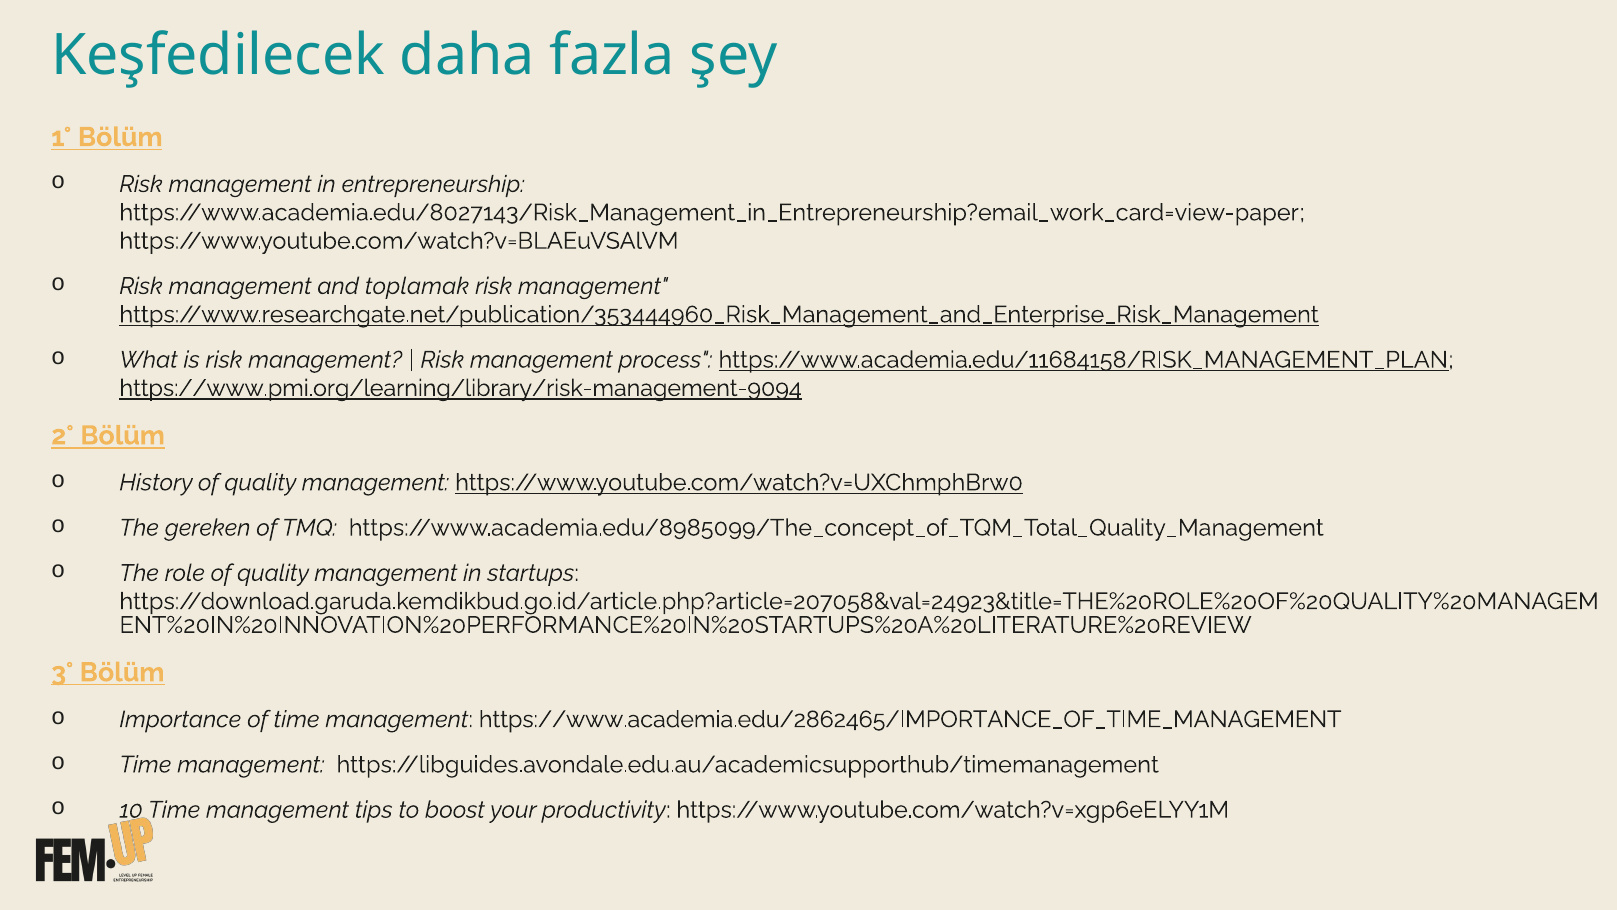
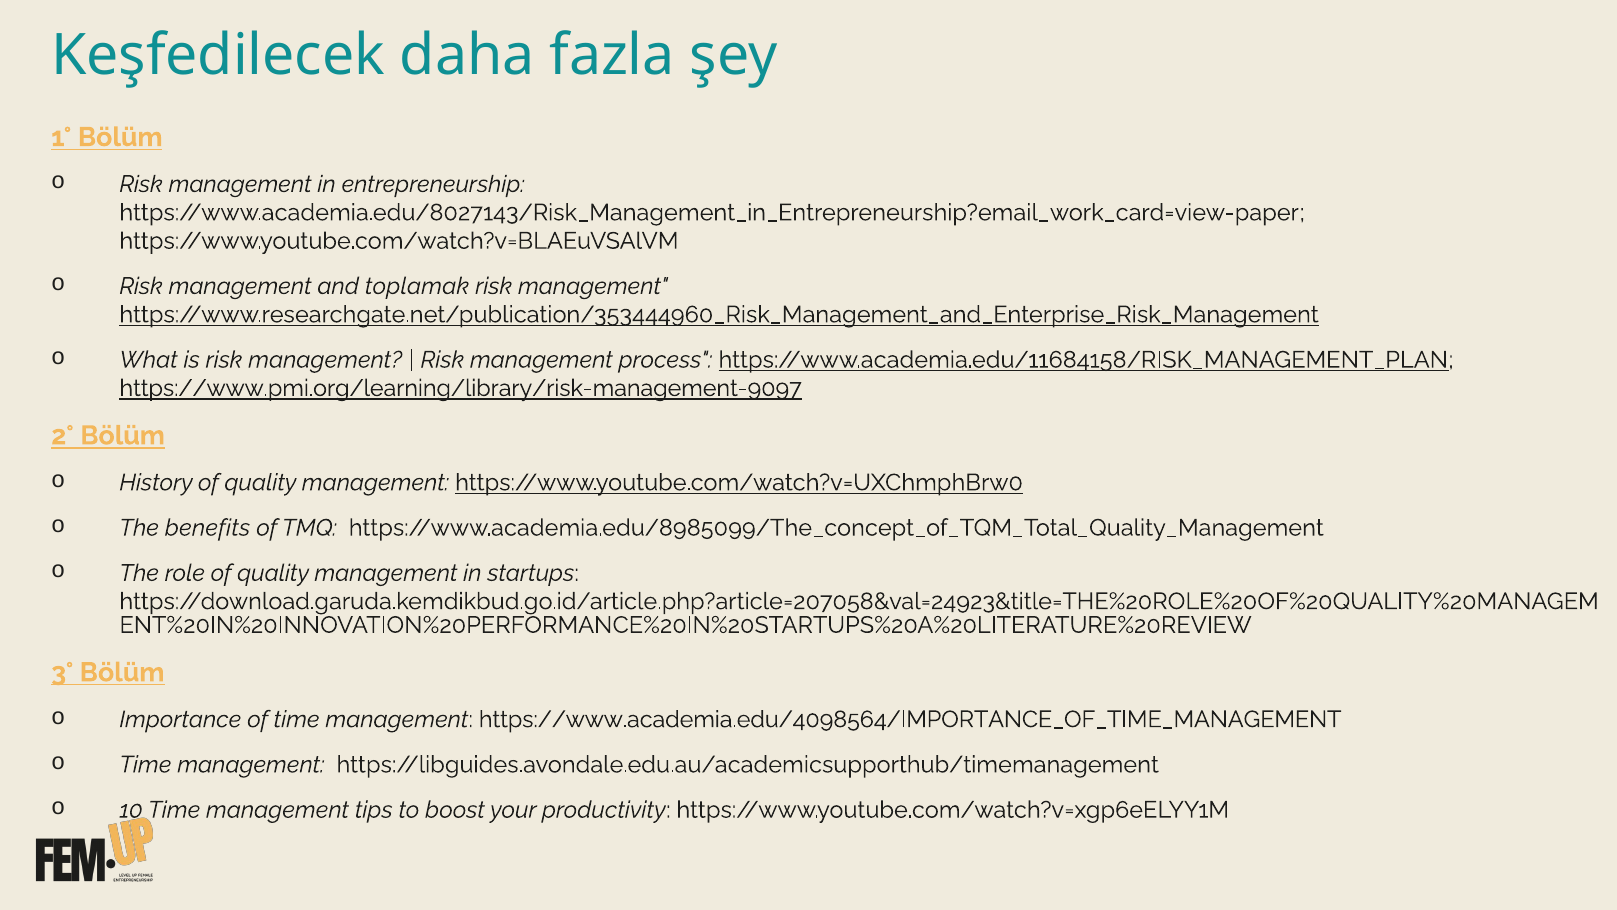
https://www.pmi.org/learning/library/risk-management-9094: https://www.pmi.org/learning/library/risk-management-9094 -> https://www.pmi.org/learning/library/risk-management-9097 (461, 388)
gereken: gereken -> benefits (208, 528)
https://www.academia.edu/2862465/IMPORTANCE_OF_TIME_MANAGEMENT: https://www.academia.edu/2862465/IMPORTANCE_OF_TIME_MANAGEMENT -> https://www.academia.edu/4098564/IMPORTANCE_OF_TIME_MANAGEMENT (910, 719)
